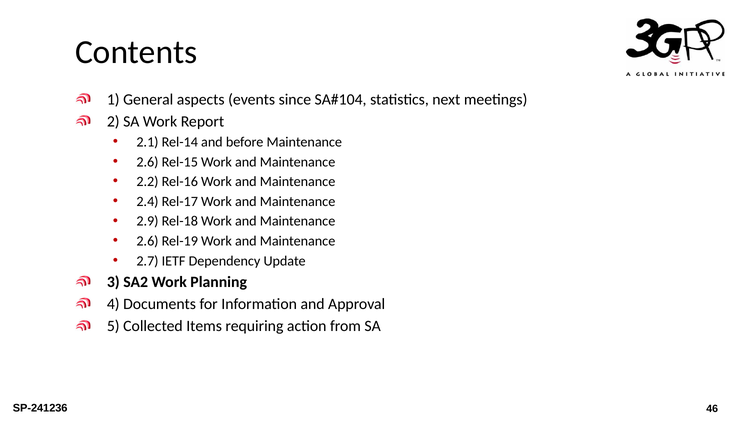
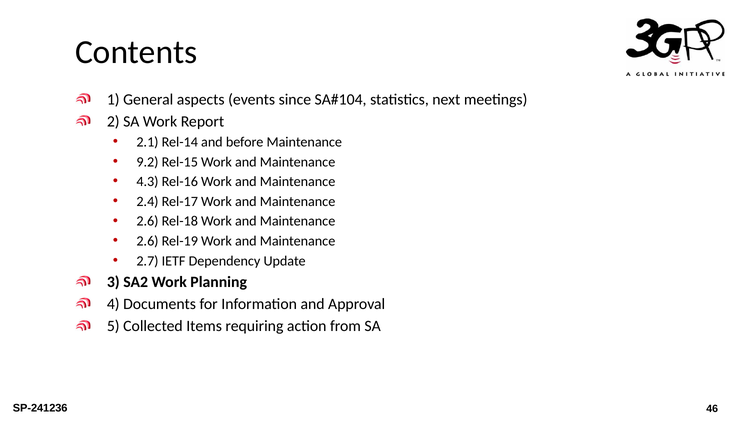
2.6: 2.6 -> 9.2 (147, 162)
2.2: 2.2 -> 4.3 (147, 182)
2.9: 2.9 -> 2.6 (147, 221)
